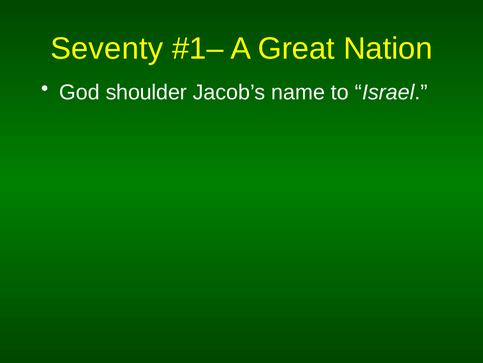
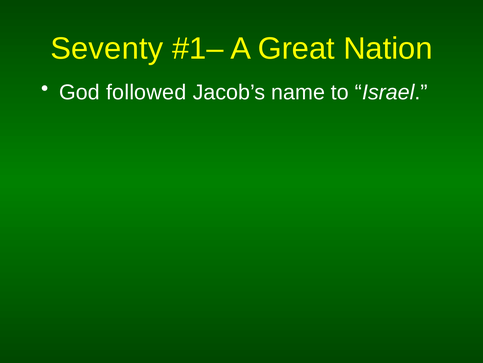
shoulder: shoulder -> followed (146, 92)
